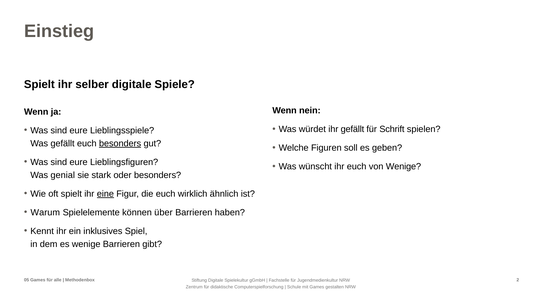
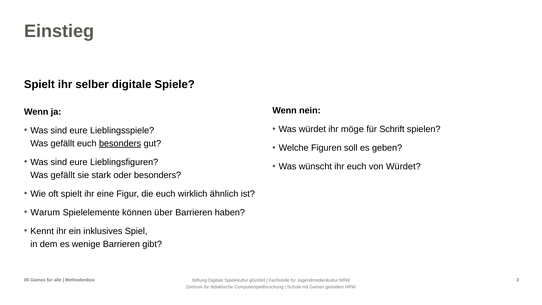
ihr gefällt: gefällt -> möge (352, 129)
von Wenige: Wenige -> Würdet (403, 166)
genial: genial -> gefällt (63, 175)
eine underline: present -> none (105, 194)
